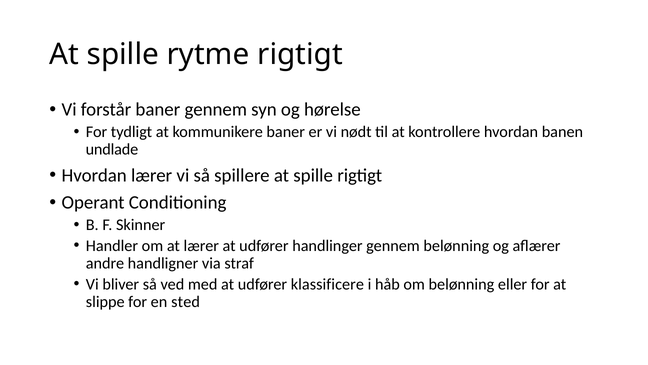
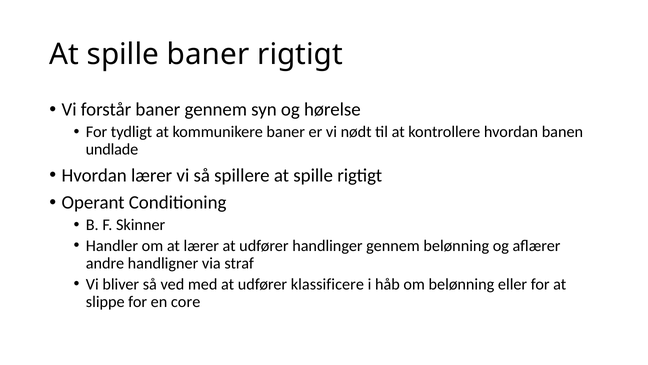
spille rytme: rytme -> baner (208, 54)
sted: sted -> core (186, 301)
